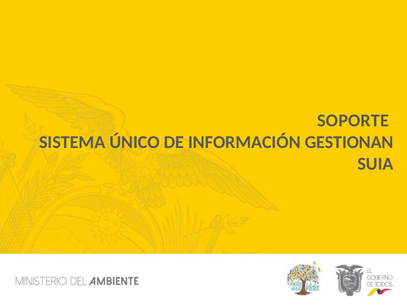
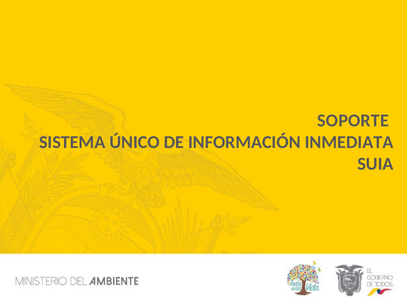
GESTIONAN: GESTIONAN -> INMEDIATA (349, 142)
